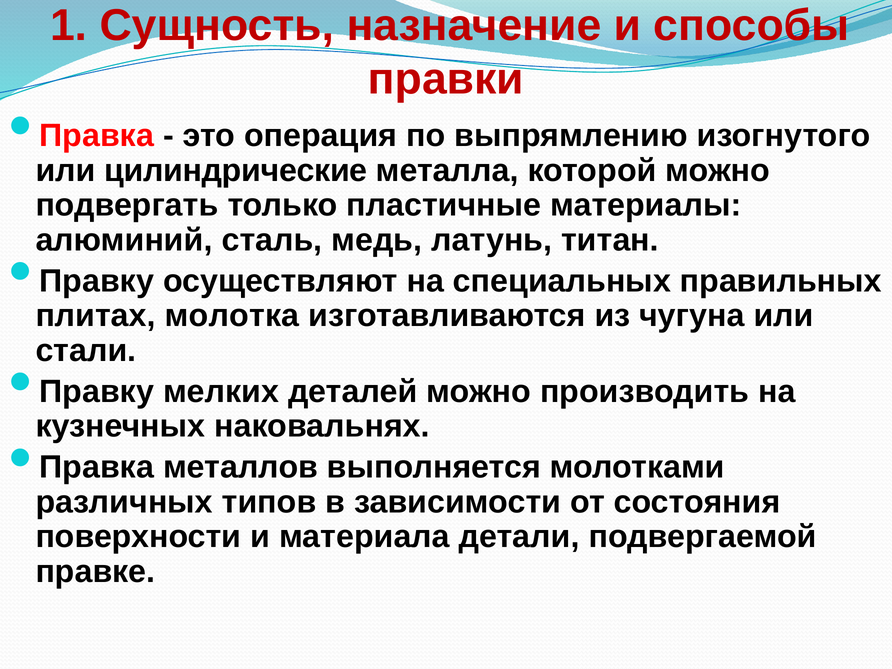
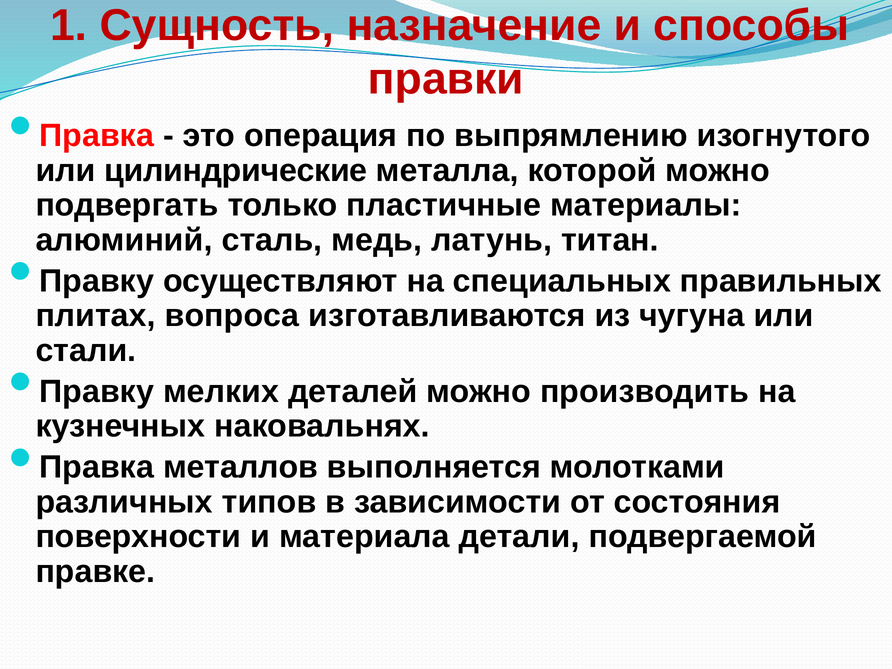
молотка: молотка -> вопроса (232, 316)
